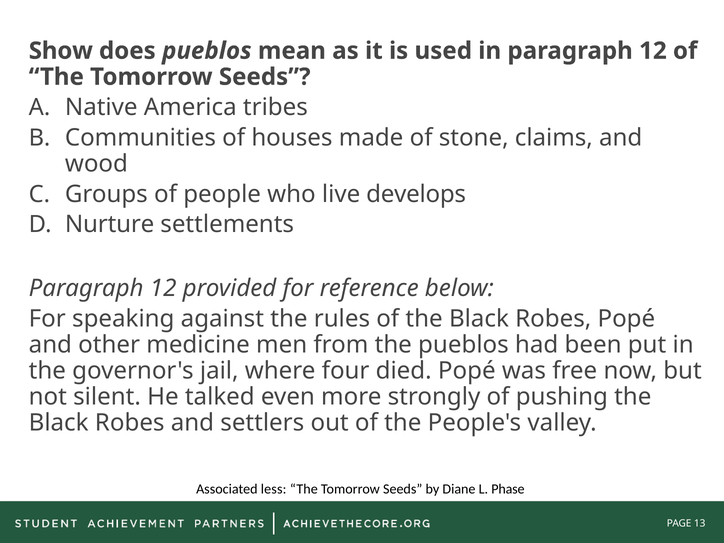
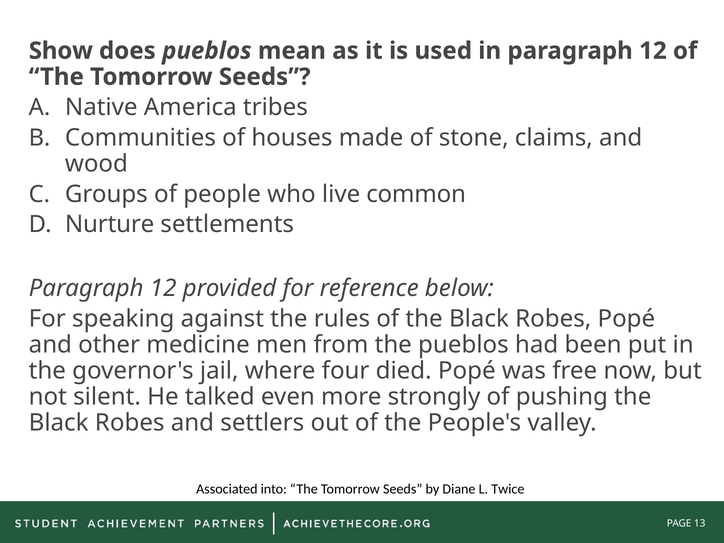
develops: develops -> common (416, 194)
less: less -> into (274, 489)
Phase: Phase -> Twice (508, 489)
